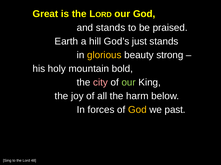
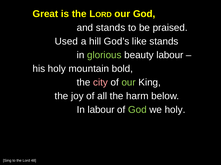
Earth: Earth -> Used (66, 41)
just: just -> like (139, 41)
glorious colour: yellow -> light green (104, 55)
beauty strong: strong -> labour (170, 55)
In forces: forces -> labour (101, 110)
God colour: yellow -> light green (137, 110)
we past: past -> holy (175, 110)
